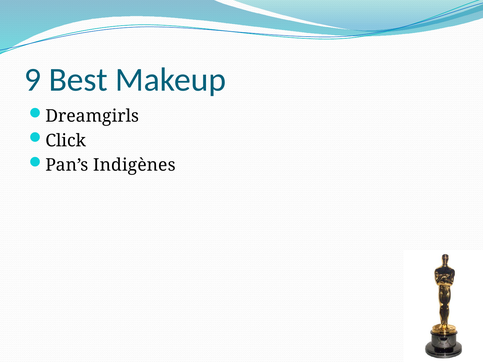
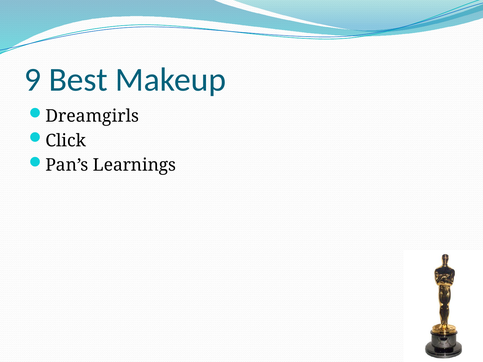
Indigènes: Indigènes -> Learnings (135, 165)
